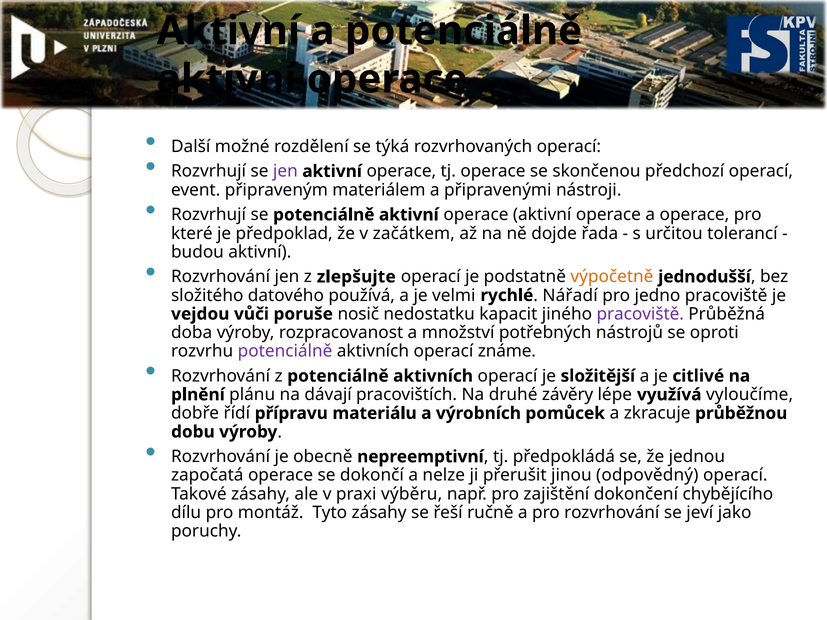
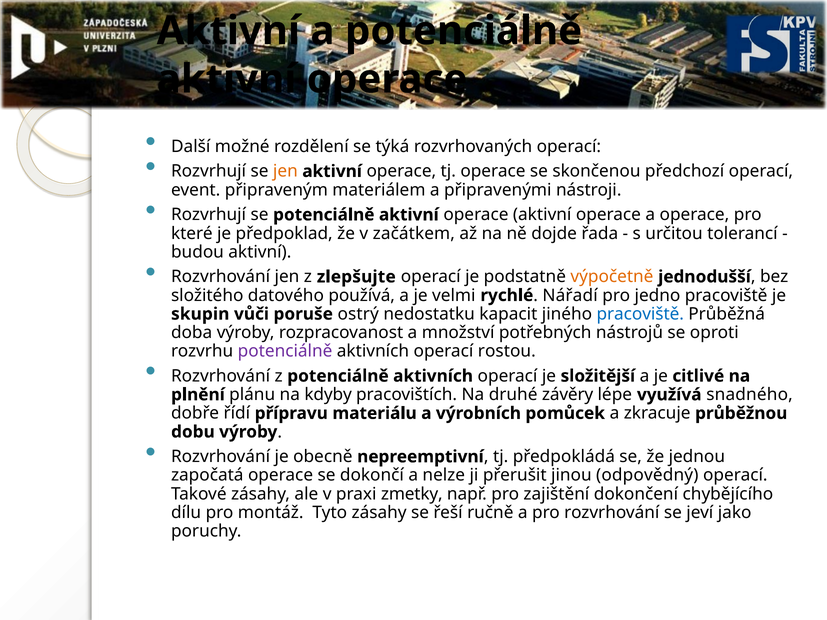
jen colour: purple -> orange (285, 171)
vejdou: vejdou -> skupin (200, 314)
nosič: nosič -> ostrý (358, 314)
pracoviště colour: purple -> blue (640, 314)
známe: známe -> rostou (507, 351)
dávají: dávají -> kdyby (328, 395)
vyloučíme: vyloučíme -> snadného (750, 395)
výběru: výběru -> zmetky (412, 494)
